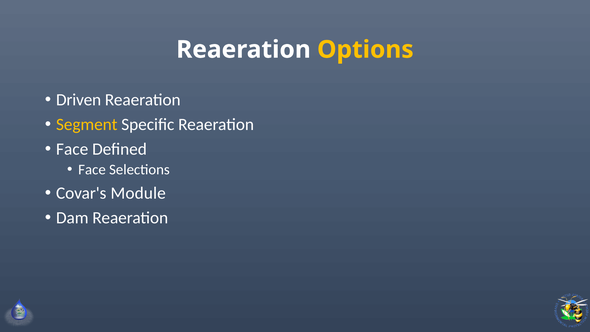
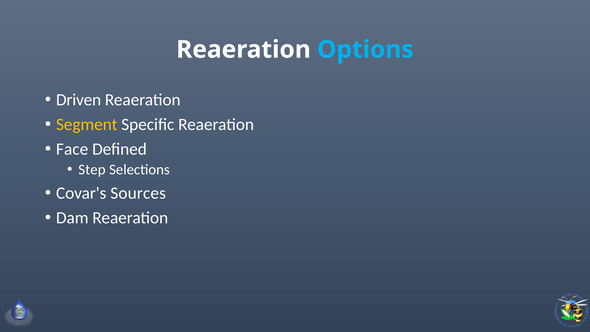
Options colour: yellow -> light blue (365, 50)
Face: Face -> Step (92, 170)
Module: Module -> Sources (138, 193)
